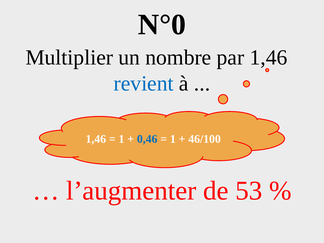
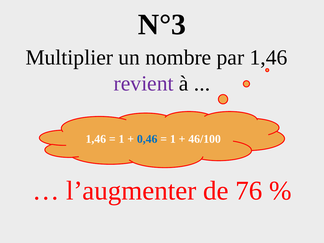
N°0: N°0 -> N°3 (162, 25)
revient colour: blue -> purple (144, 83)
53: 53 -> 76 (249, 191)
